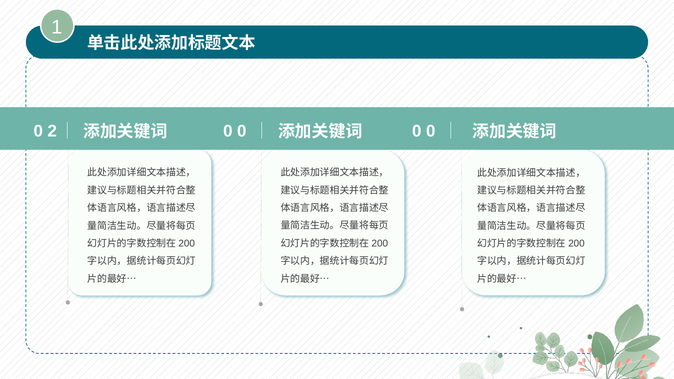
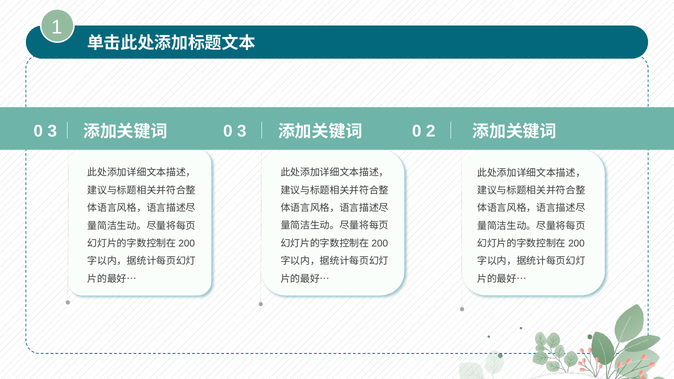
2: 2 -> 3 (52, 131)
0: 0 -> 3 (242, 131)
0: 0 -> 2 (431, 131)
